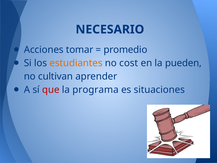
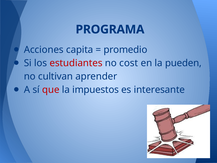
NECESARIO: NECESARIO -> PROGRAMA (110, 29)
tomar: tomar -> capita (80, 50)
estudiantes colour: orange -> red (76, 63)
programa: programa -> impuestos (96, 90)
situaciones: situaciones -> interesante (159, 90)
